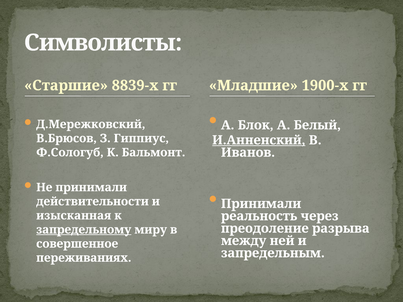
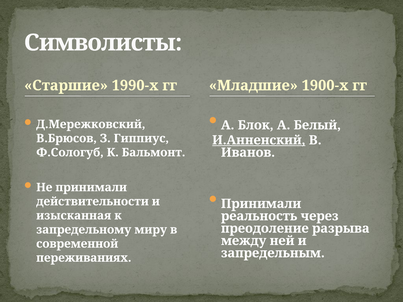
8839-х: 8839-х -> 1990-х (135, 86)
запредельному underline: present -> none (84, 230)
совершенное: совершенное -> современной (77, 244)
